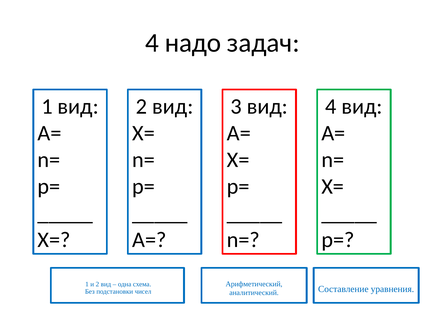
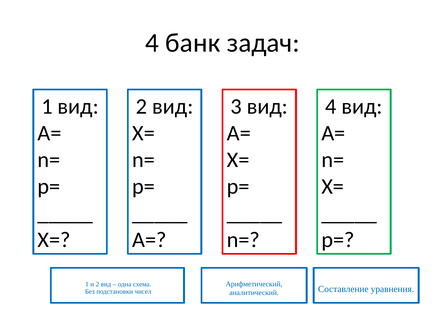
надо: надо -> банк (193, 43)
